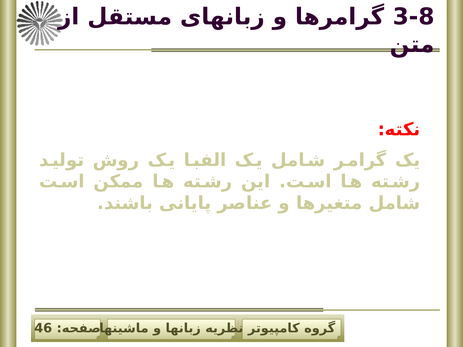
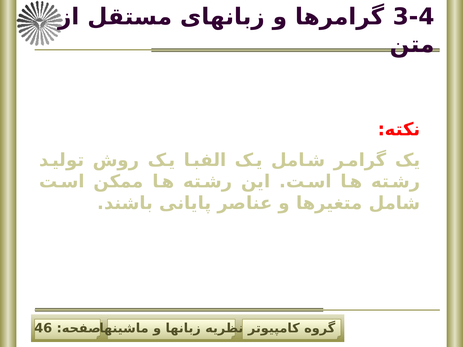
3-8: 3-8 -> 3-4 (414, 17)
